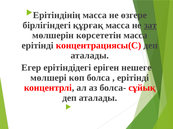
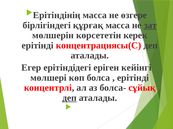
көрсететін масса: масса -> керек (135, 35)
нешеге: нешеге -> кейінгі (136, 68)
деп underline: none -> present (69, 98)
